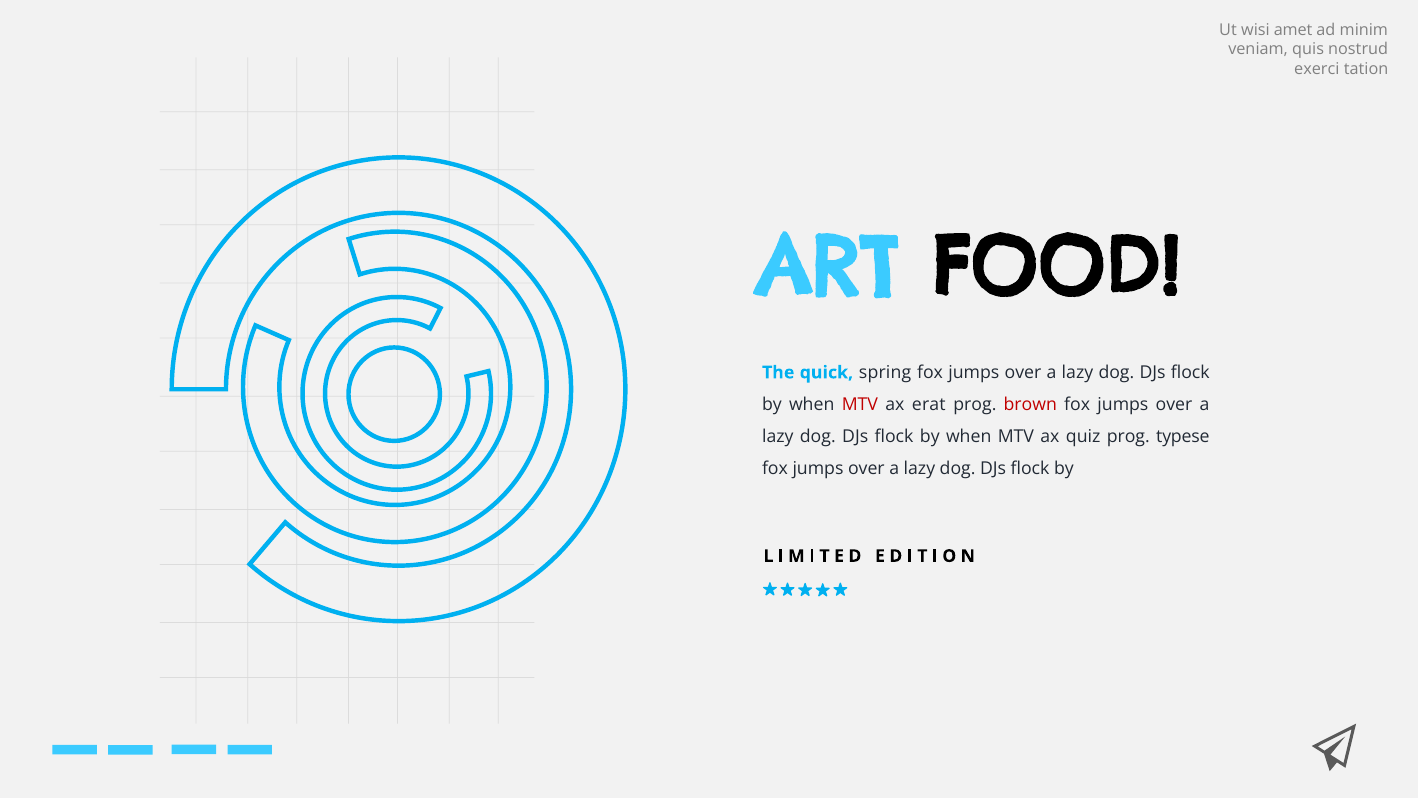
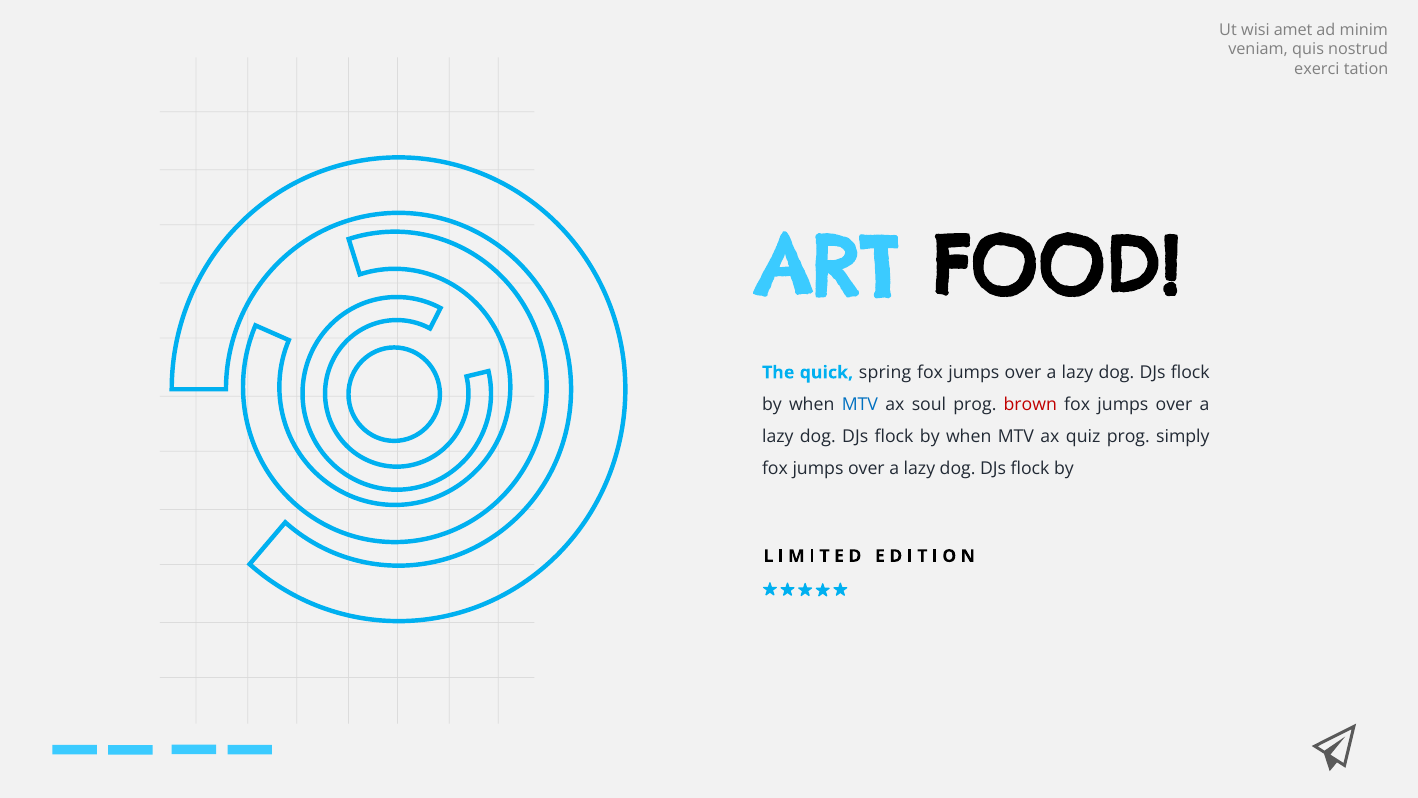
MTV colour: red -> blue (860, 404)
erat: erat -> soul (929, 404)
typese: typese -> simply (1183, 436)
